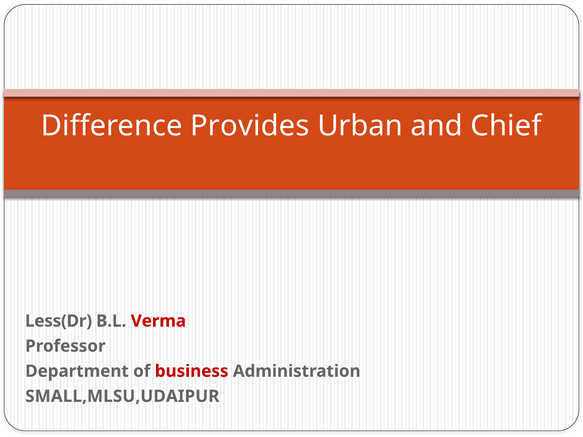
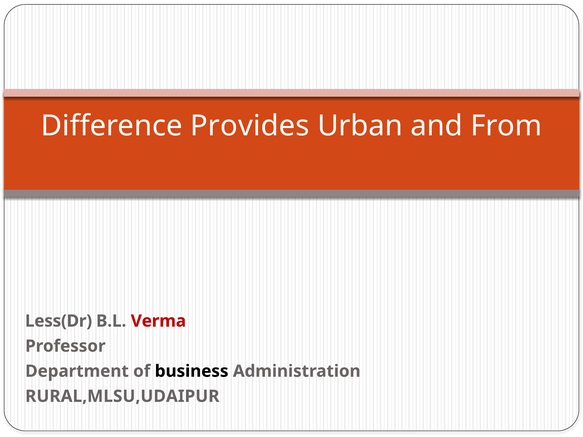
Chief: Chief -> From (506, 126)
business colour: red -> black (192, 371)
SMALL,MLSU,UDAIPUR: SMALL,MLSU,UDAIPUR -> RURAL,MLSU,UDAIPUR (122, 396)
